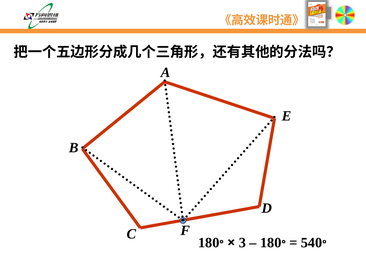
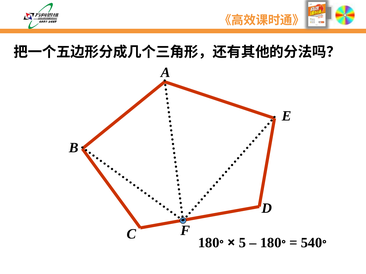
3: 3 -> 5 (242, 243)
